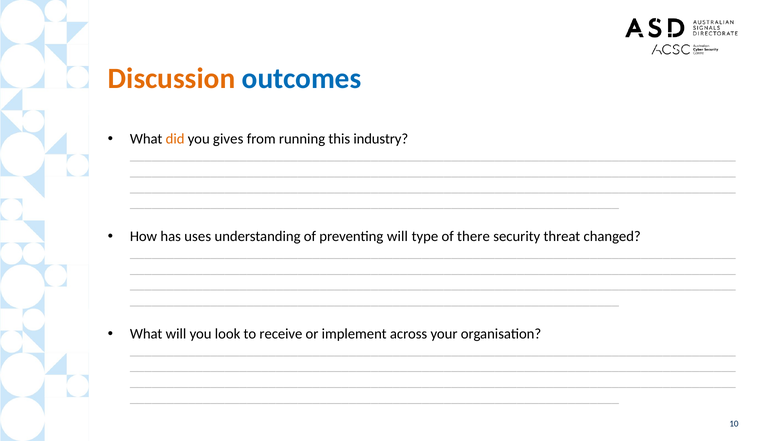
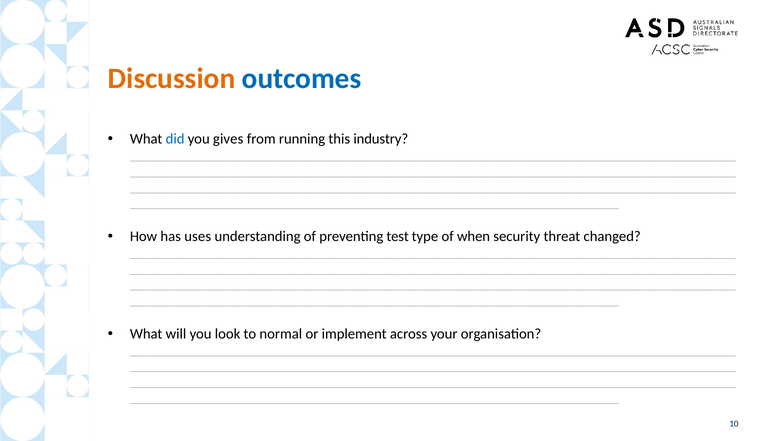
did colour: orange -> blue (175, 139)
preventing will: will -> test (398, 236)
there: there -> when (474, 236)
receive: receive -> normal (281, 333)
